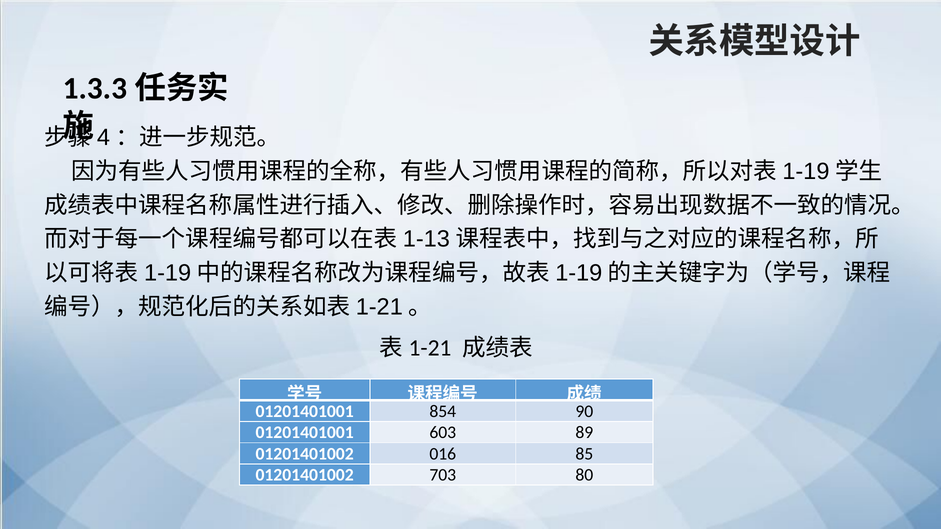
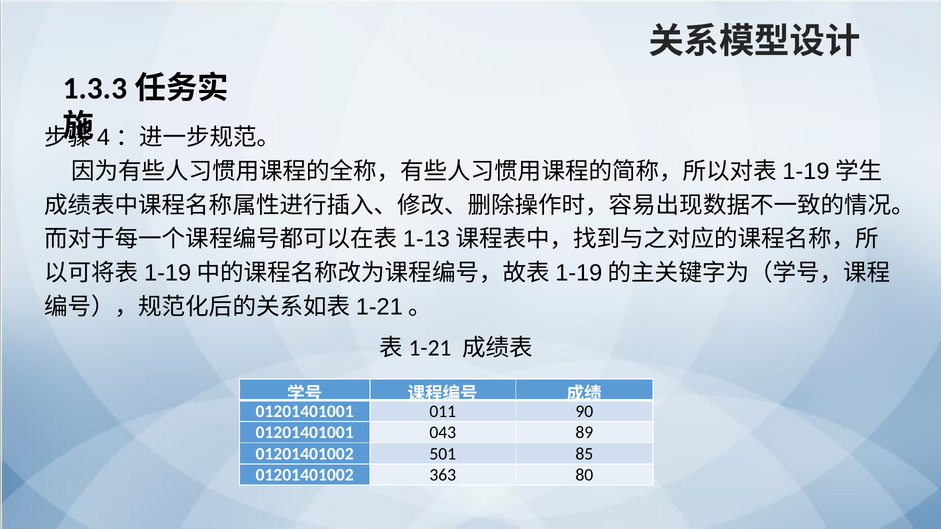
854: 854 -> 011 (443, 412)
603: 603 -> 043 (443, 433)
016: 016 -> 501 (443, 454)
703: 703 -> 363 (443, 475)
